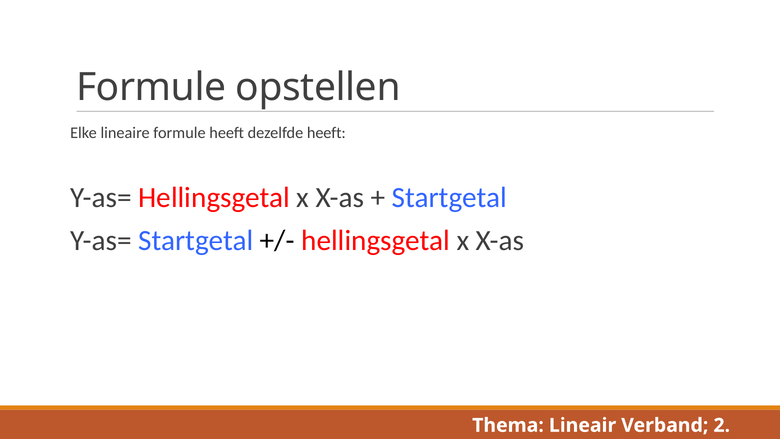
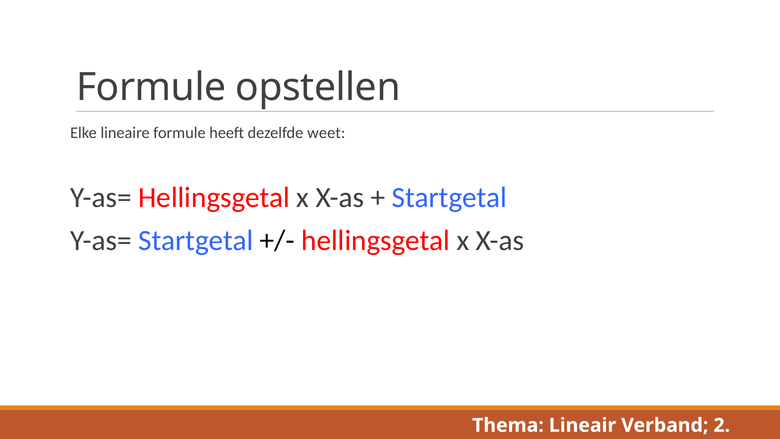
dezelfde heeft: heeft -> weet (326, 133)
